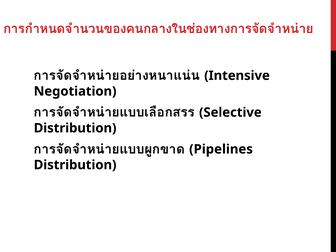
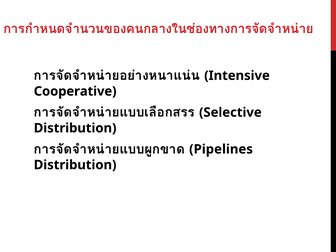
Negotiation: Negotiation -> Cooperative (75, 91)
